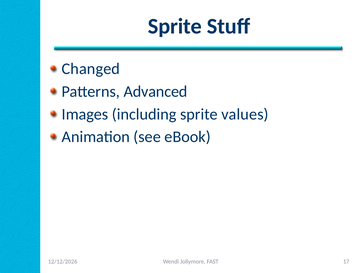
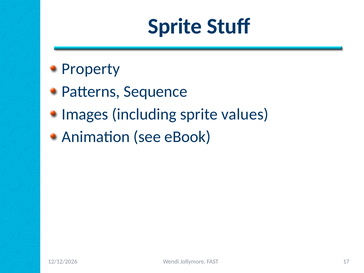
Changed: Changed -> Property (91, 69)
Advanced: Advanced -> Sequence (155, 92)
